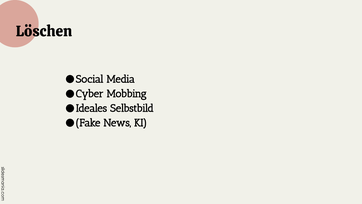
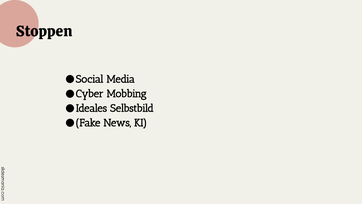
Löschen: Löschen -> Stoppen (44, 31)
